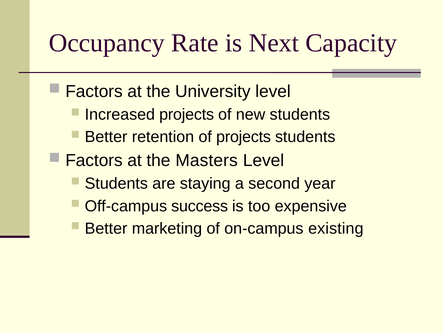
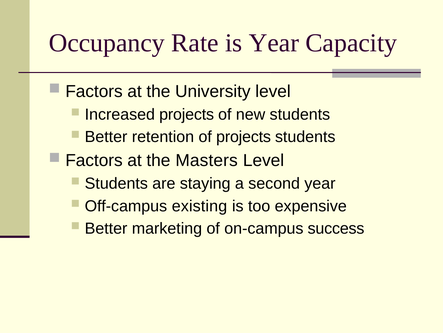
is Next: Next -> Year (274, 43)
success: success -> existing (199, 206)
existing: existing -> success (336, 228)
